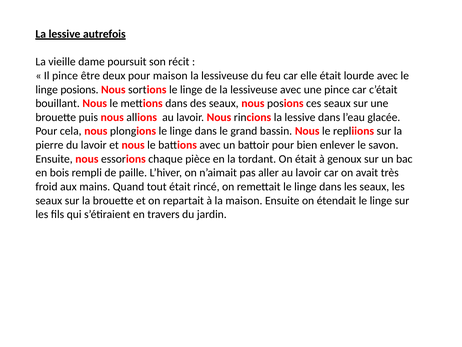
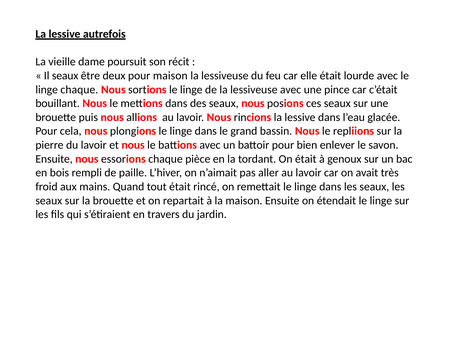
Il pince: pince -> seaux (65, 76)
linge posions: posions -> chaque (79, 89)
